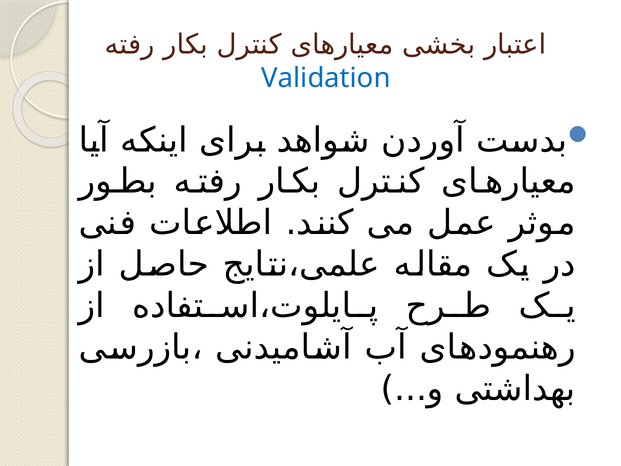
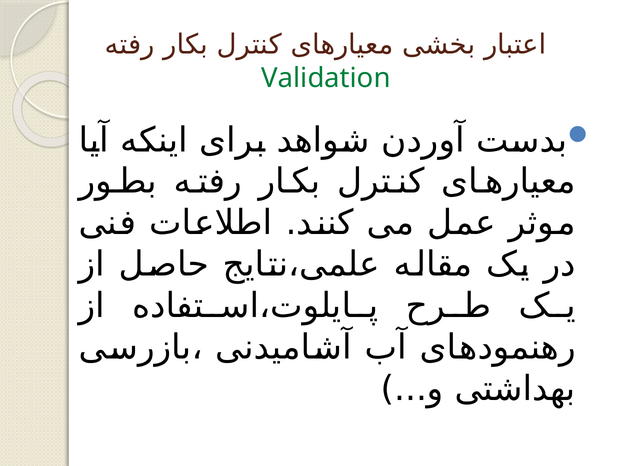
Validation colour: blue -> green (326, 78)
